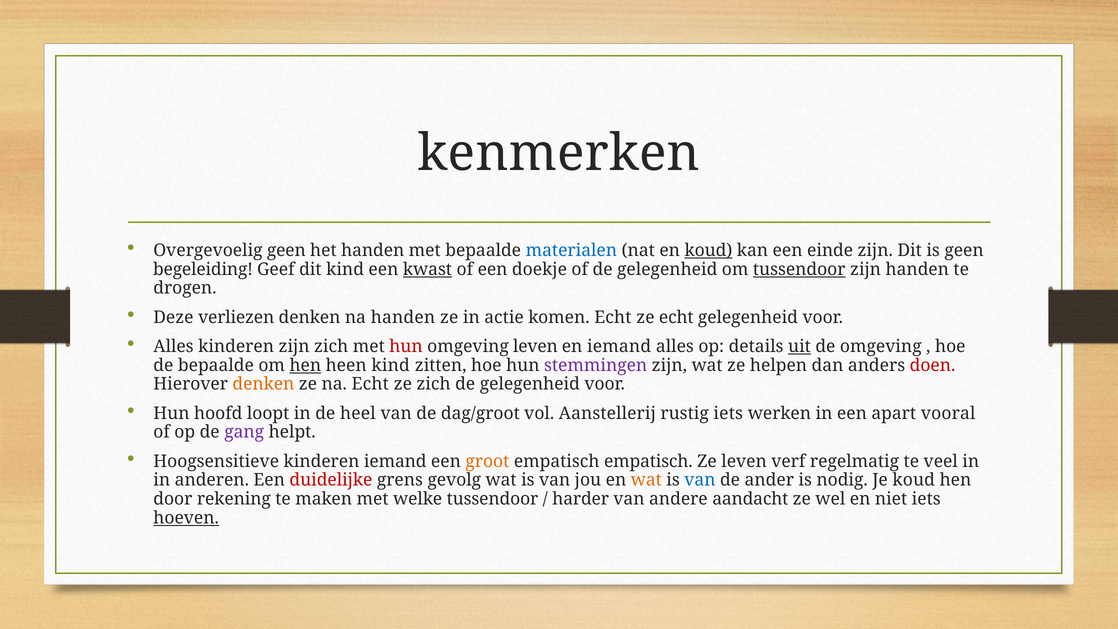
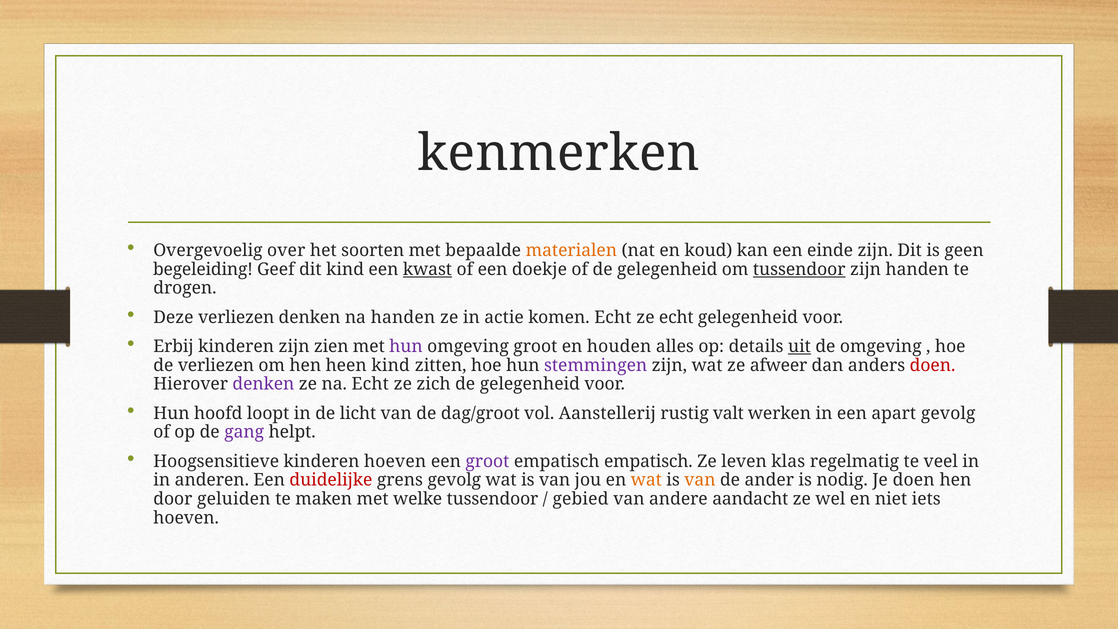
Overgevoelig geen: geen -> over (286, 250)
het handen: handen -> soorten (373, 250)
materialen colour: blue -> orange (571, 250)
koud underline: present -> none (708, 250)
Alles: Alles -> Erbij (174, 346)
zijn zich: zich -> zien (331, 346)
hun colour: red -> purple (406, 346)
omgeving leven: leven -> groot (535, 346)
en iemand: iemand -> houden (619, 346)
de bepaalde: bepaalde -> verliezen (216, 365)
hen underline: present -> none (305, 365)
helpen: helpen -> afweer (779, 365)
denken colour: orange -> purple (263, 384)
heel: heel -> licht (358, 413)
rustig iets: iets -> valt (728, 413)
apart vooral: vooral -> gevolg (948, 413)
kinderen iemand: iemand -> hoeven (395, 461)
groot colour: orange -> purple (487, 461)
verf: verf -> klas (788, 461)
van colour: blue -> orange (700, 480)
Je koud: koud -> doen (914, 480)
rekening: rekening -> geluiden (234, 499)
harder: harder -> gebied (580, 499)
hoeven underline: present -> none (186, 518)
